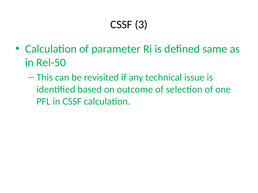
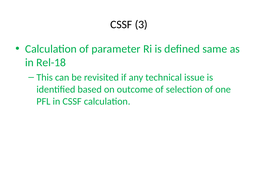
Rel-50: Rel-50 -> Rel-18 (51, 63)
